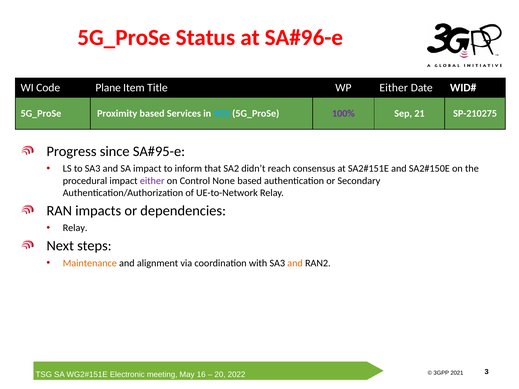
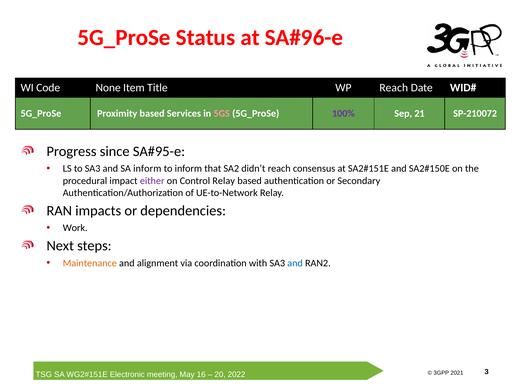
Plane: Plane -> None (108, 88)
WP Either: Either -> Reach (394, 88)
5GS colour: light blue -> pink (222, 114)
SP-210275: SP-210275 -> SP-210072 (475, 114)
SA impact: impact -> inform (147, 169)
Control None: None -> Relay (224, 181)
Relay: Relay -> Work (75, 228)
and colour: orange -> blue (295, 263)
